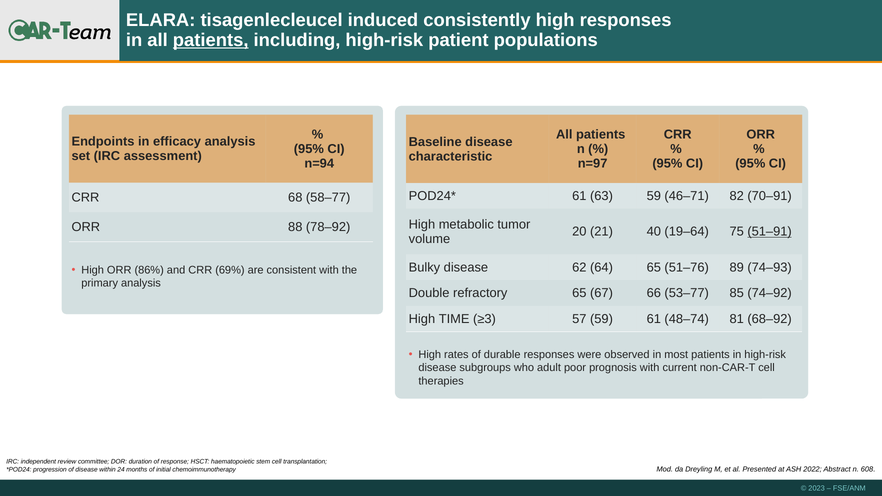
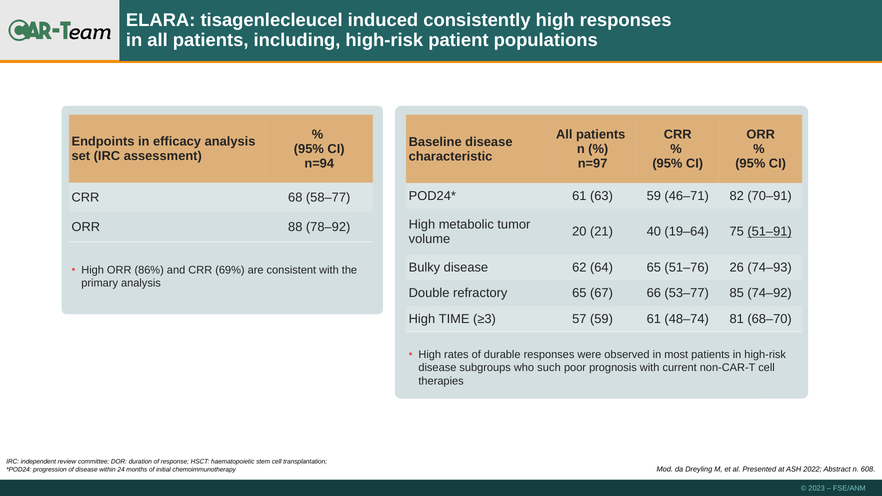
patients underline: present -> none (211, 40)
89: 89 -> 26 (737, 267)
68–92: 68–92 -> 68–70 (770, 319)
adult: adult -> such (549, 368)
